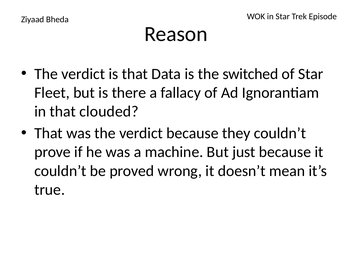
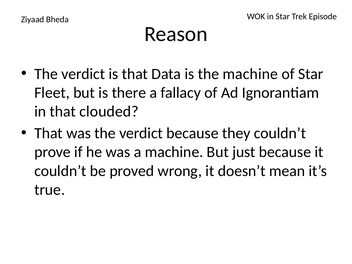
the switched: switched -> machine (250, 74)
